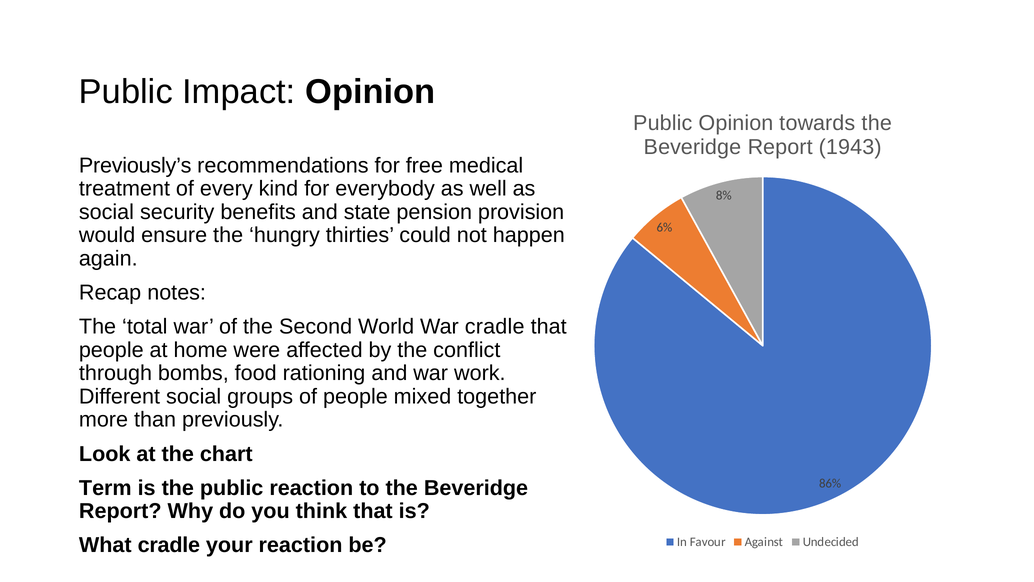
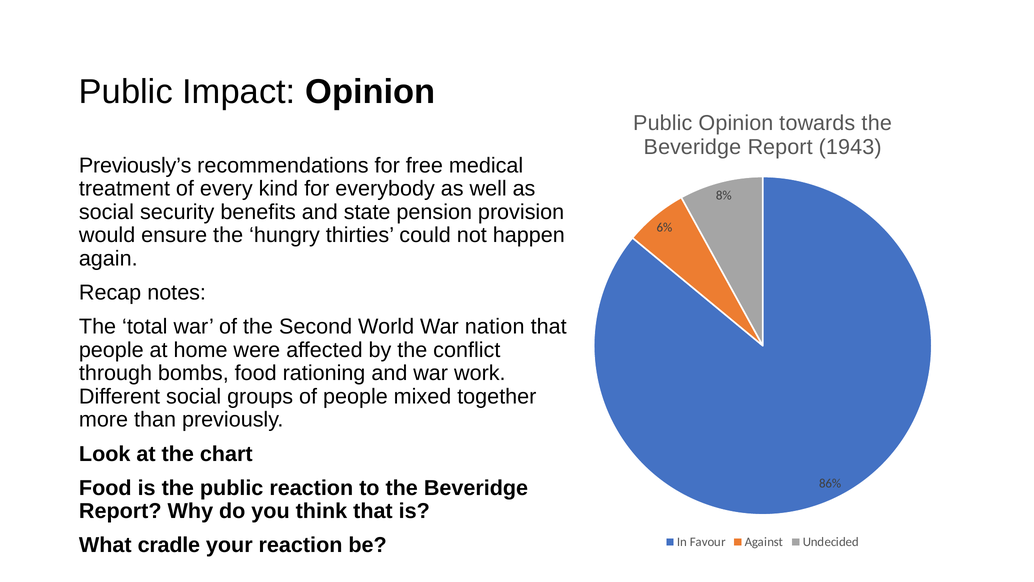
War cradle: cradle -> nation (495, 327)
Term: Term -> Food (105, 488)
